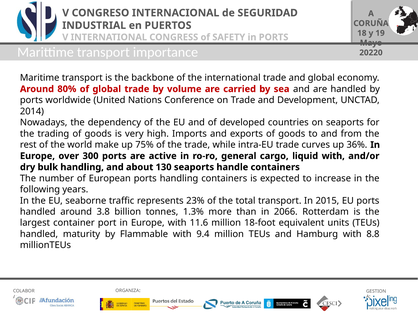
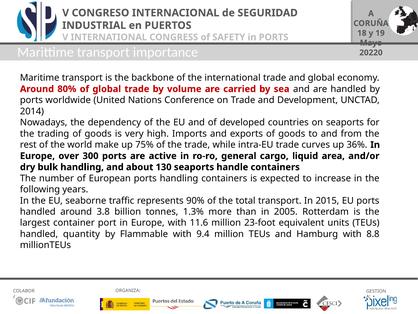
liquid with: with -> area (333, 156)
23%: 23% -> 90% (195, 200)
2066: 2066 -> 2005 (286, 211)
18-foot: 18-foot -> 23-foot (260, 223)
maturity: maturity -> quantity (81, 234)
